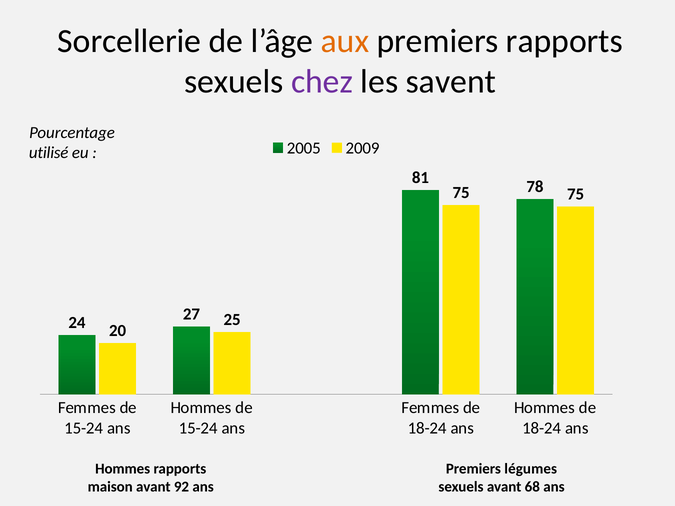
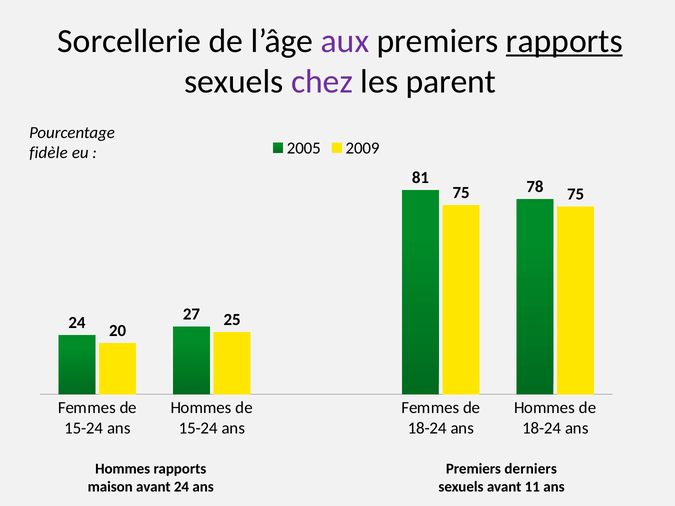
aux colour: orange -> purple (345, 41)
rapports underline: none -> present (564, 41)
savent: savent -> parent (451, 82)
utilisé: utilisé -> fidèle (48, 153)
légumes: légumes -> derniers (531, 469)
avant 92: 92 -> 24 (181, 487)
68: 68 -> 11 (532, 487)
